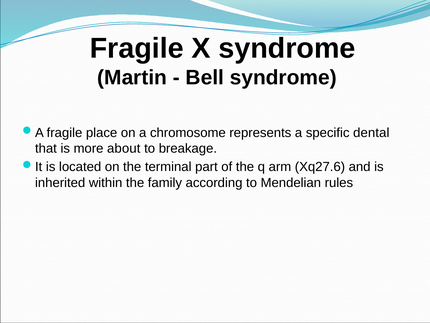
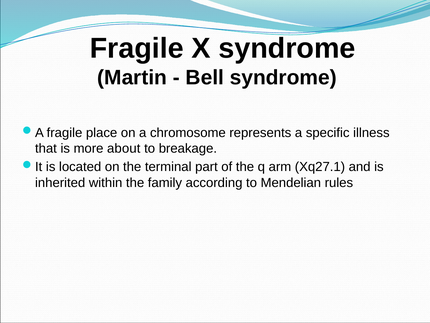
dental: dental -> illness (371, 133)
Xq27.6: Xq27.6 -> Xq27.1 (320, 167)
